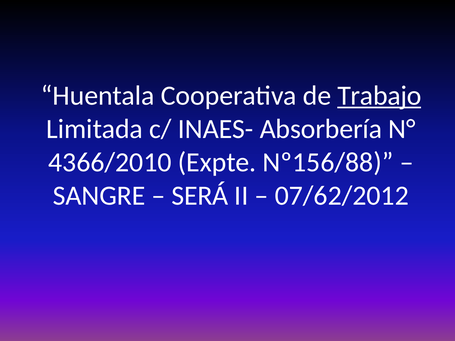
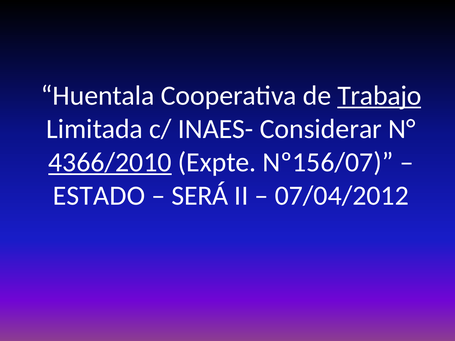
Absorbería: Absorbería -> Considerar (321, 129)
4366/2010 underline: none -> present (110, 162)
Nº156/88: Nº156/88 -> Nº156/07 (328, 162)
SANGRE: SANGRE -> ESTADO (99, 196)
07/62/2012: 07/62/2012 -> 07/04/2012 (342, 196)
